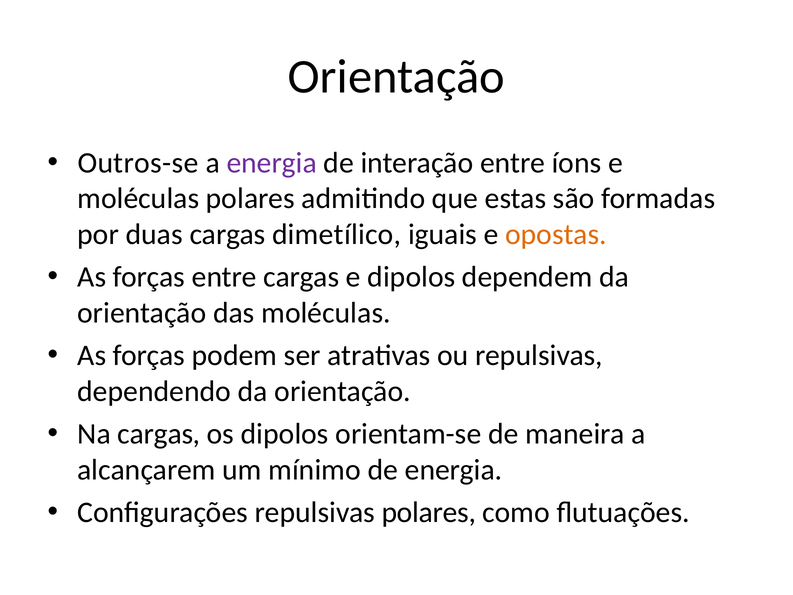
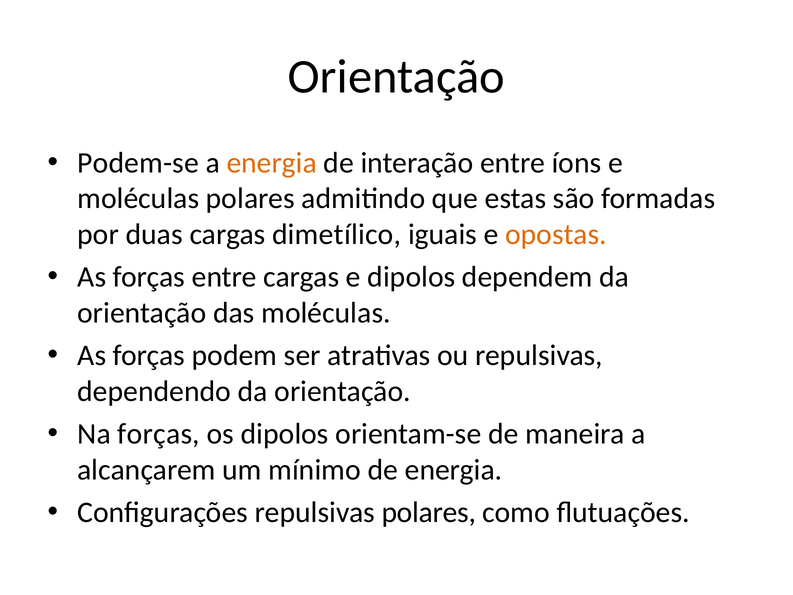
Outros-se: Outros-se -> Podem-se (138, 163)
energia colour: purple -> orange (272, 163)
Na cargas: cargas -> forças (159, 434)
